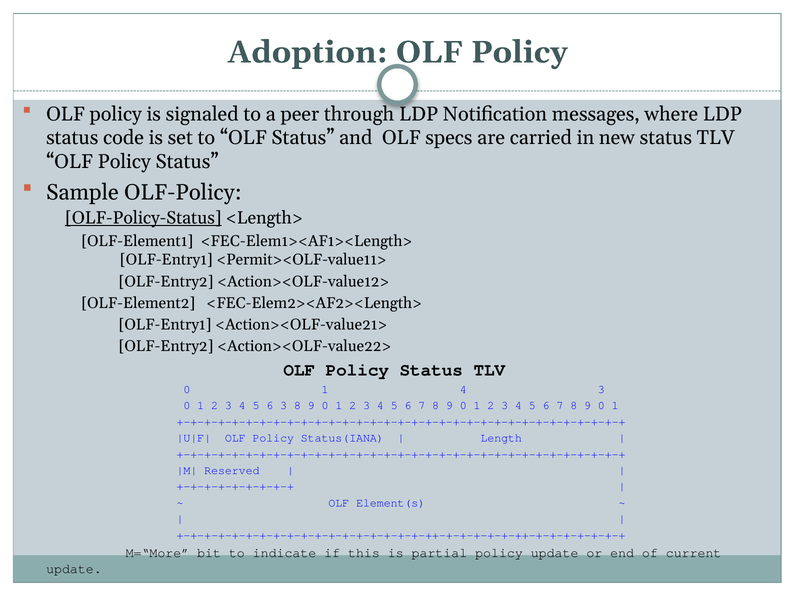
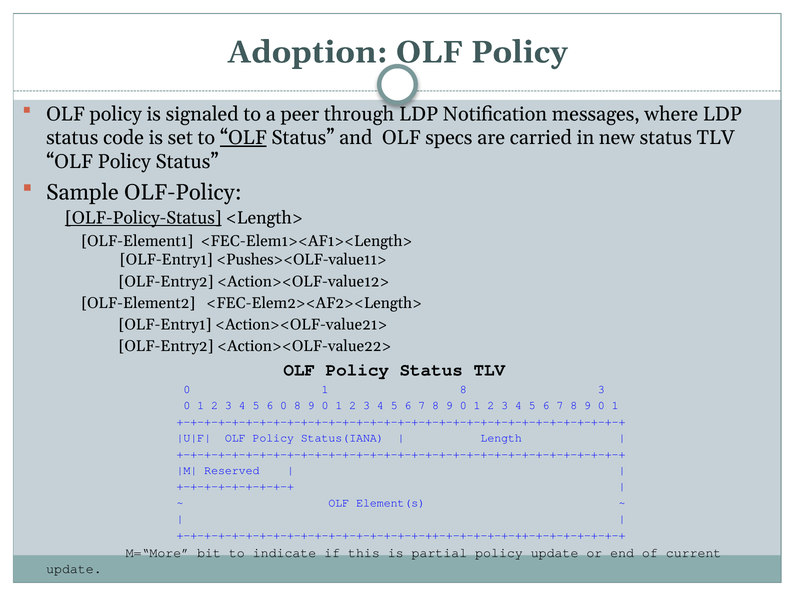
OLF underline: none -> present (243, 138)
<Permit><OLF-value11>: <Permit><OLF-value11> -> <Pushes><OLF-value11> (302, 260)
1 4: 4 -> 8 (463, 390)
6 3: 3 -> 0 (284, 406)
